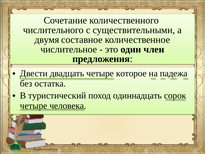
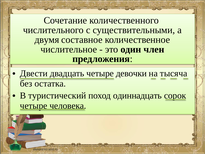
которое: которое -> девочки (131, 73)
падежа: падежа -> тысяча (174, 73)
